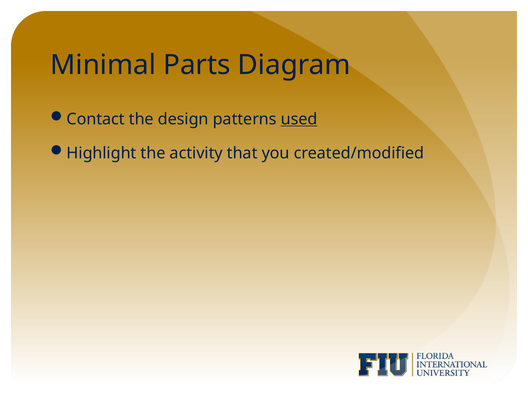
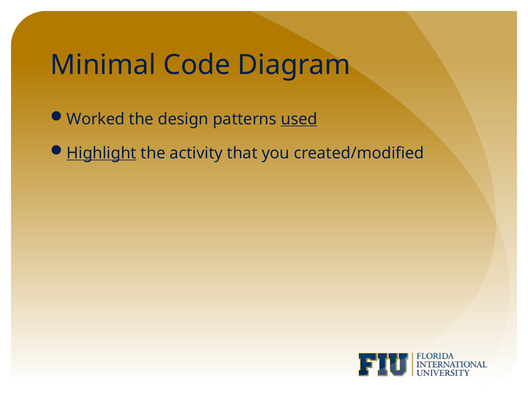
Parts: Parts -> Code (197, 65)
Contact: Contact -> Worked (96, 119)
Highlight underline: none -> present (102, 153)
